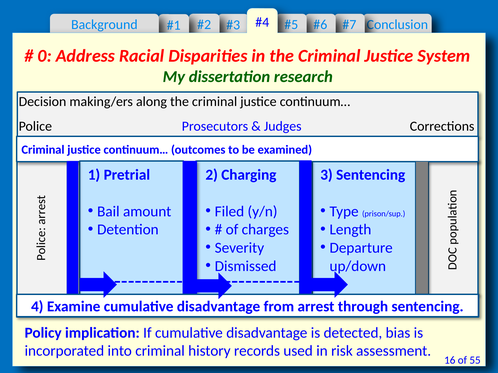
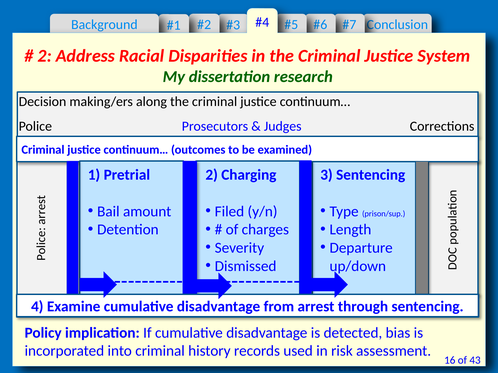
0: 0 -> 2 (45, 56)
55: 55 -> 43 (475, 361)
